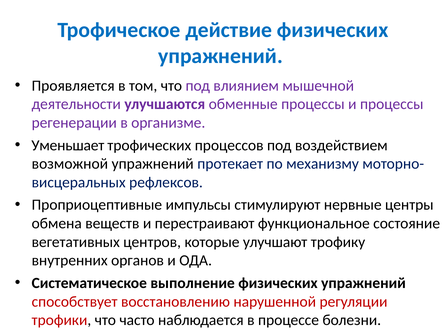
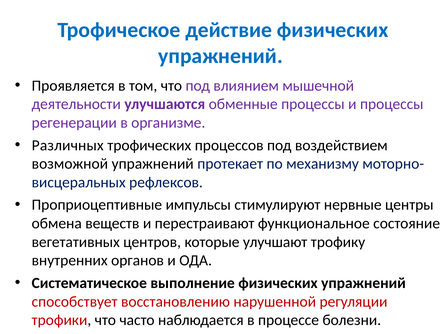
Уменьшает: Уменьшает -> Различных (68, 145)
